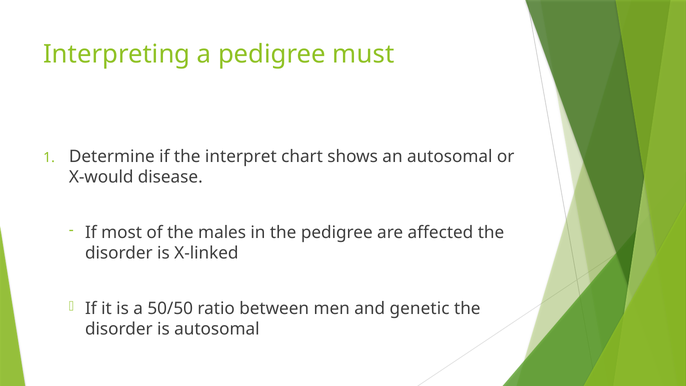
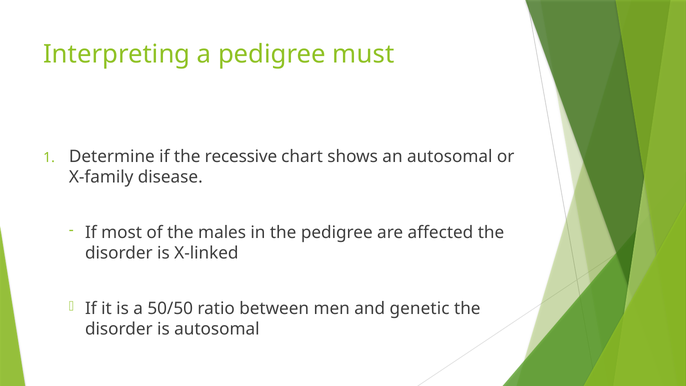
interpret: interpret -> recessive (241, 157)
X-would: X-would -> X-family (101, 177)
